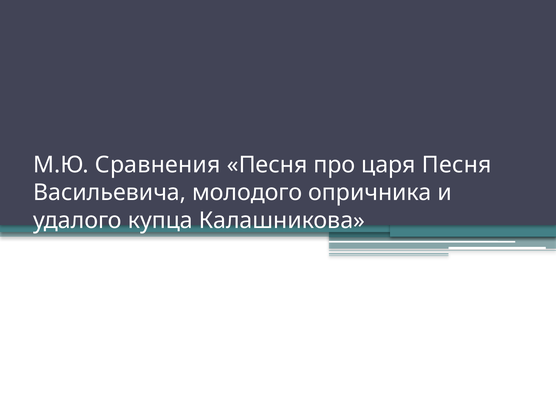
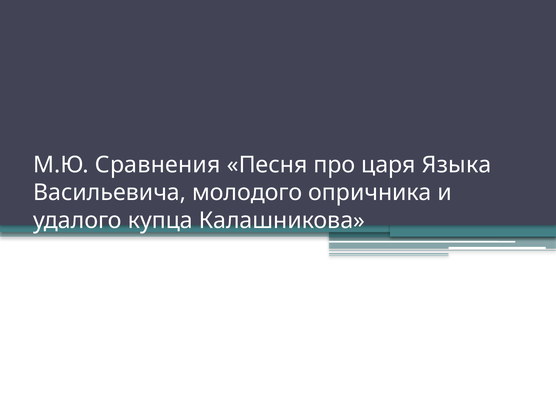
царя Песня: Песня -> Языка (457, 165)
